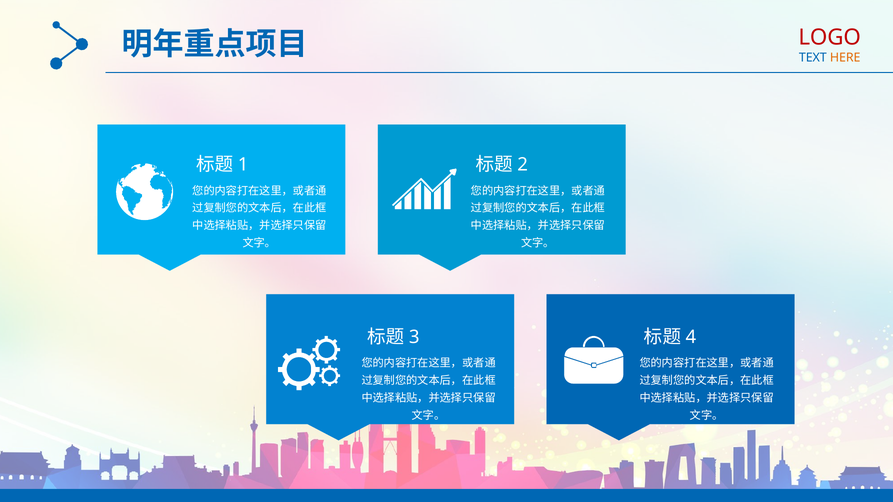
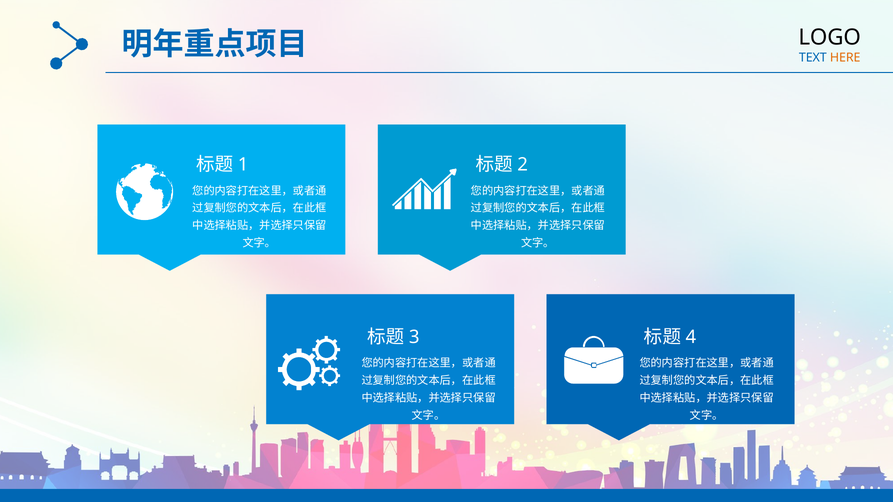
LOGO colour: red -> black (830, 37)
